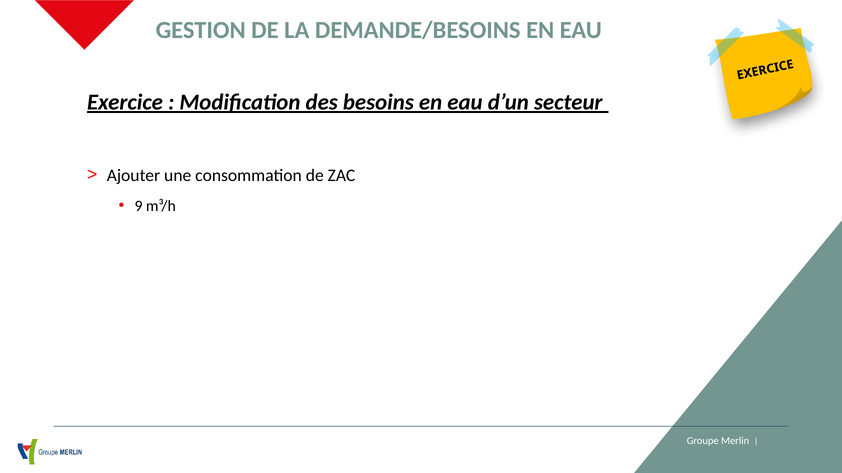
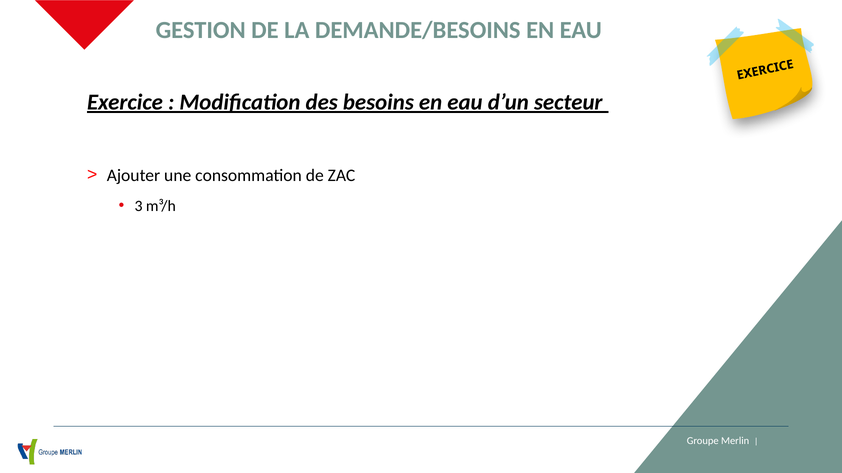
9: 9 -> 3 (139, 206)
